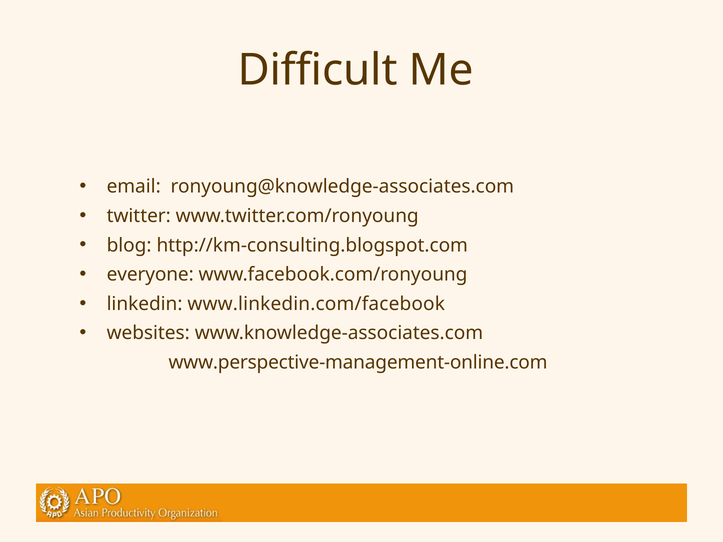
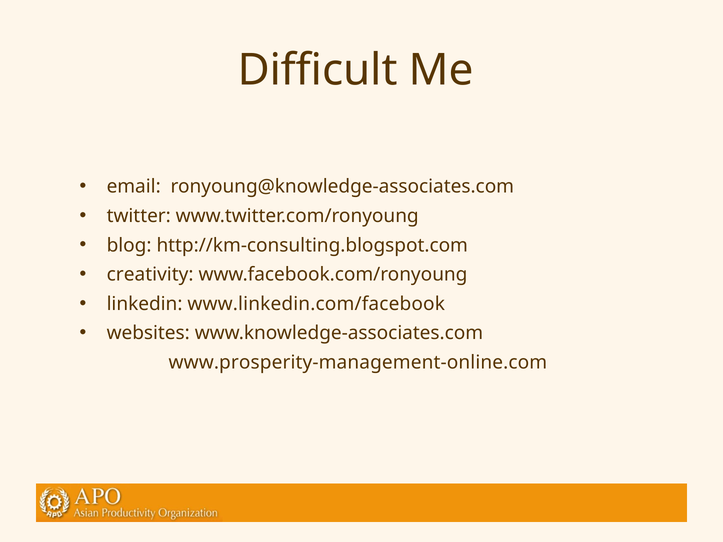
everyone: everyone -> creativity (150, 275)
www.perspective-management-online.com: www.perspective-management-online.com -> www.prosperity-management-online.com (358, 363)
